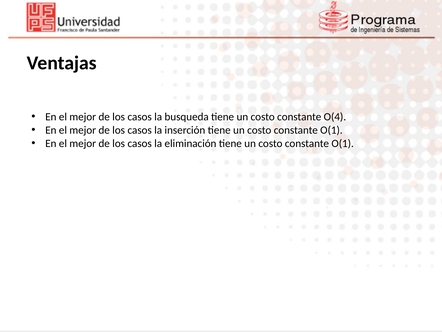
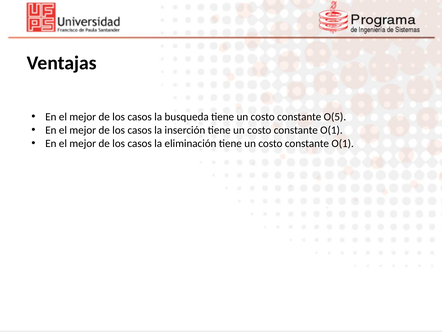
O(4: O(4 -> O(5 (335, 117)
